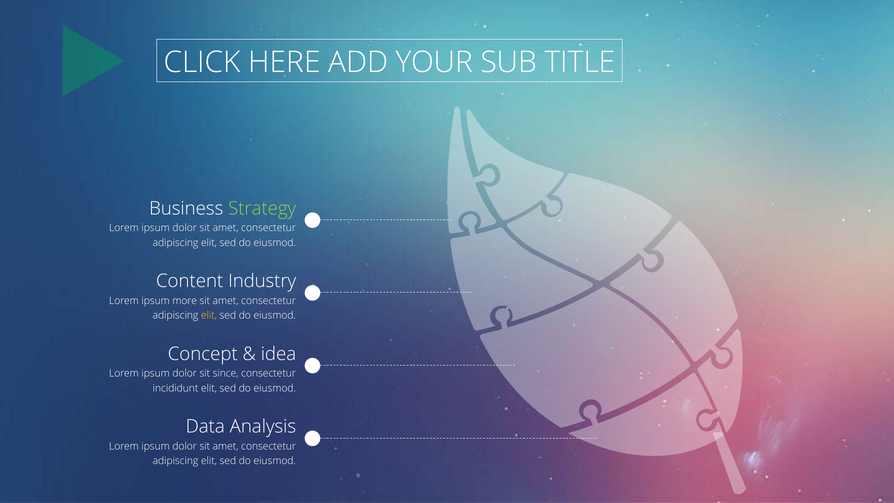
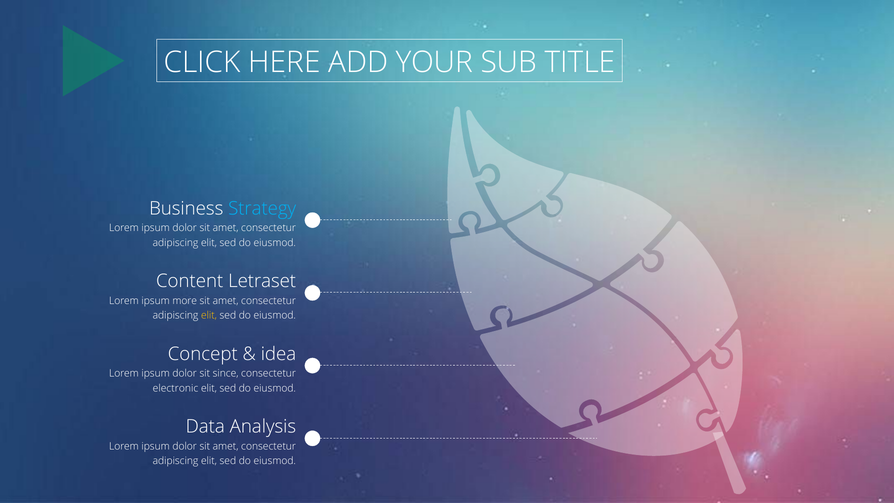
Strategy colour: light green -> light blue (262, 208)
Industry: Industry -> Letraset (262, 281)
incididunt: incididunt -> electronic (176, 388)
